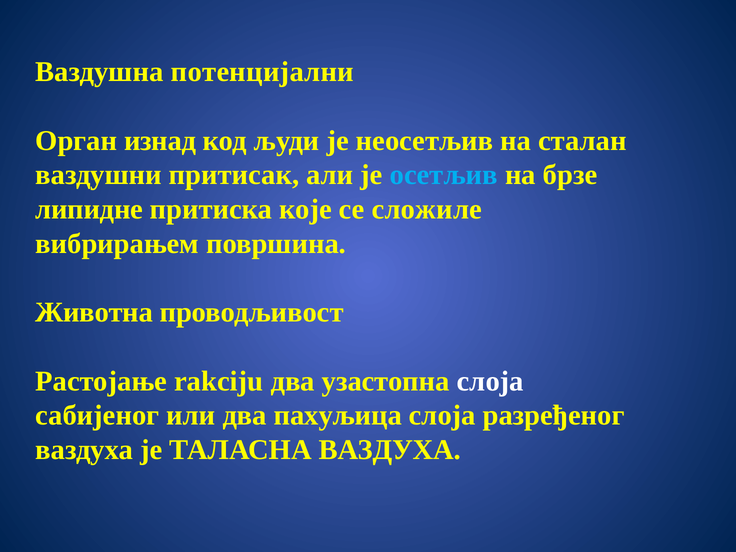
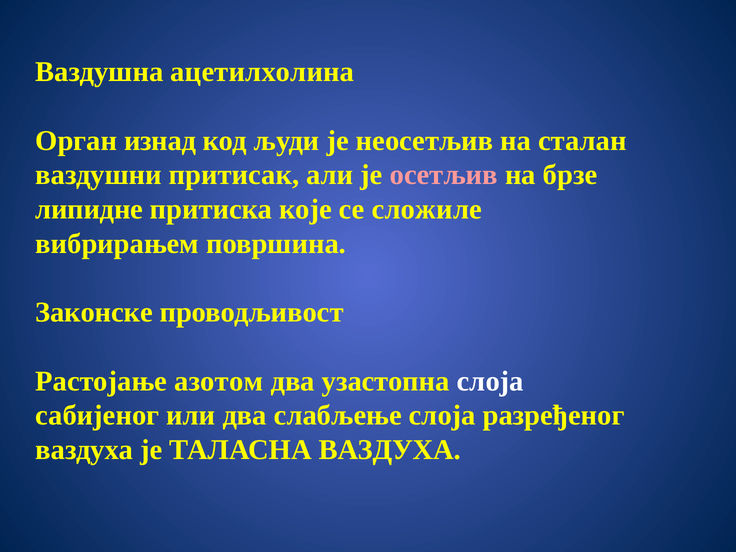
потенцијални: потенцијални -> ацетилхолина (262, 72)
осетљив colour: light blue -> pink (444, 175)
Животна: Животна -> Законске (94, 312)
rakciju: rakciju -> азотом (219, 381)
пахуљица: пахуљица -> слабљење (338, 415)
